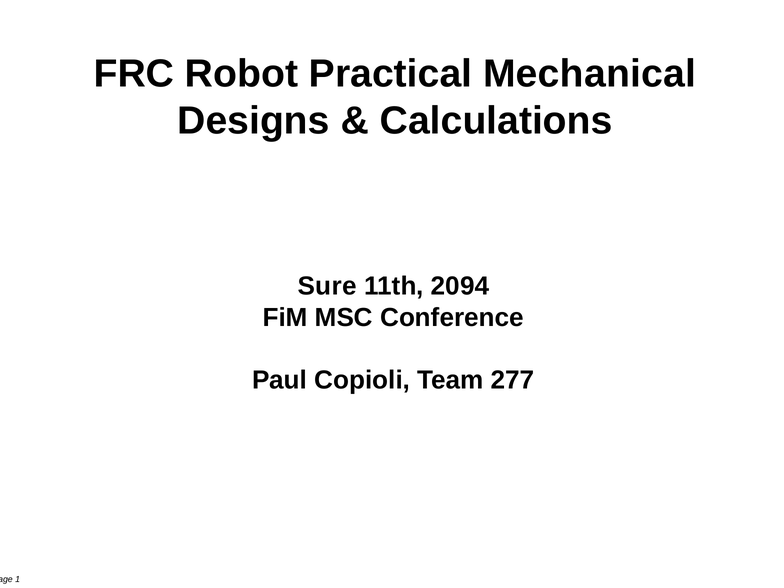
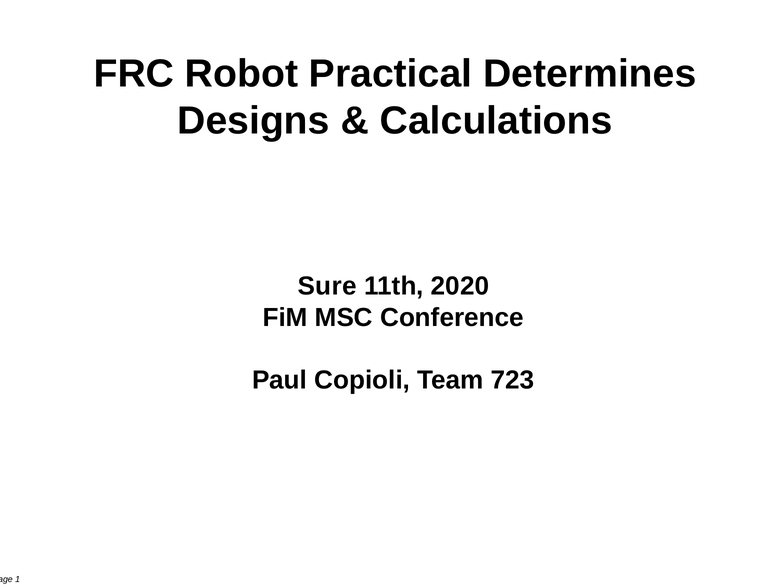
Mechanical: Mechanical -> Determines (590, 74)
2094: 2094 -> 2020 (460, 286)
277: 277 -> 723 (513, 380)
